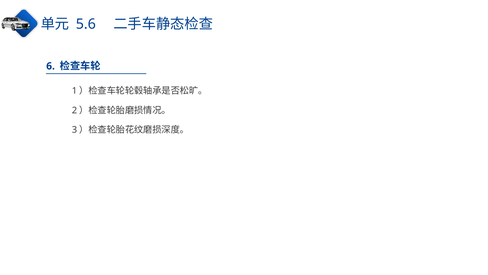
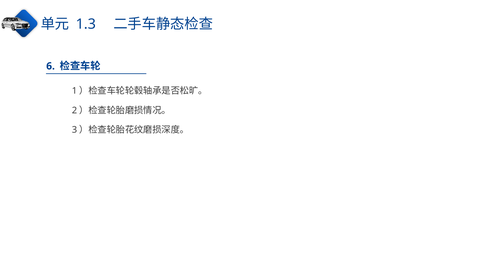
5.6: 5.6 -> 1.3 (86, 24)
